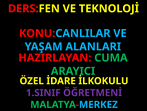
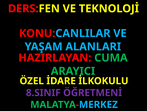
1.SINIF: 1.SINIF -> 8.SINIF (43, 92)
